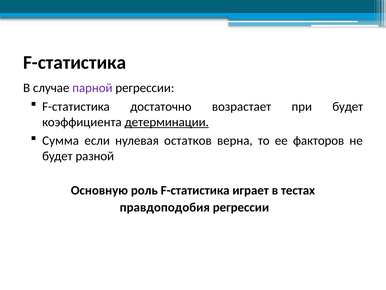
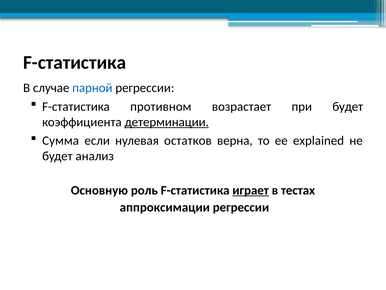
парной colour: purple -> blue (92, 88)
достаточно: достаточно -> противном (161, 106)
факторов: факторов -> explained (319, 140)
разной: разной -> анализ (95, 156)
играет underline: none -> present (251, 190)
правдоподобия: правдоподобия -> аппроксимации (165, 207)
